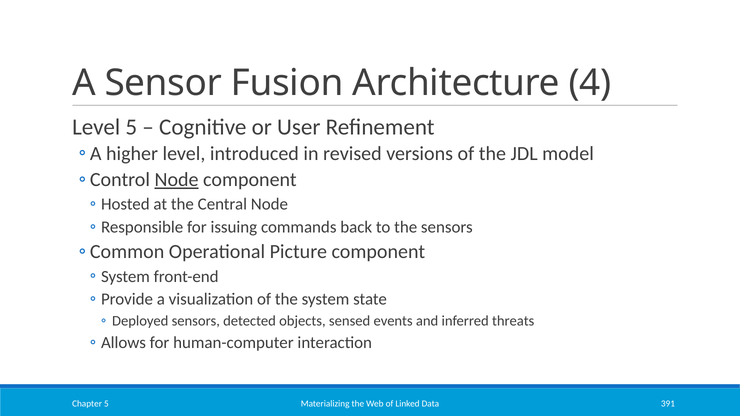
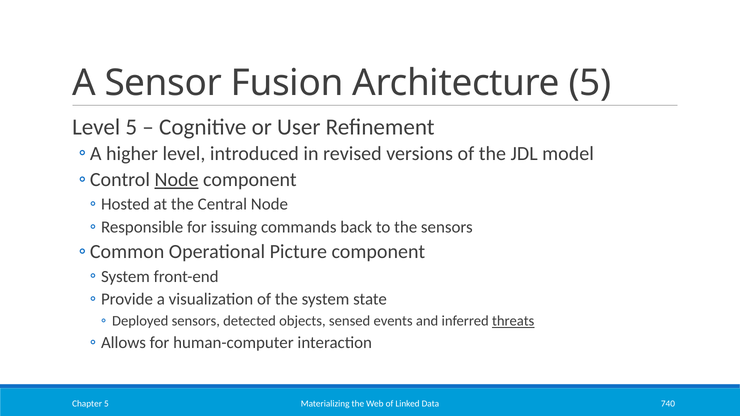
Architecture 4: 4 -> 5 (590, 83)
threats underline: none -> present (513, 321)
391: 391 -> 740 (668, 404)
